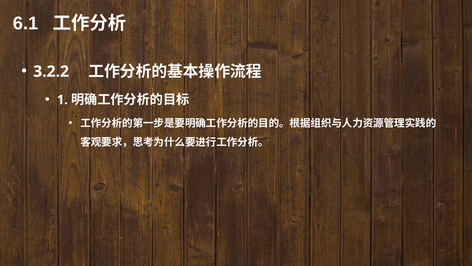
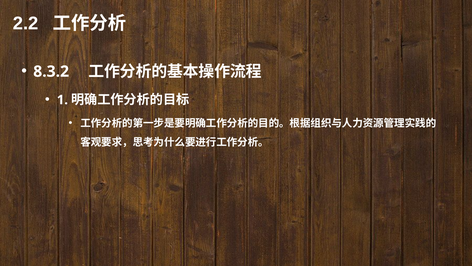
6.1: 6.1 -> 2.2 (26, 23)
3.2.2: 3.2.2 -> 8.3.2 (51, 71)
